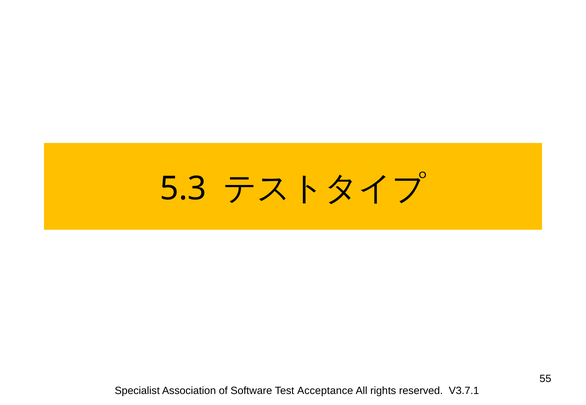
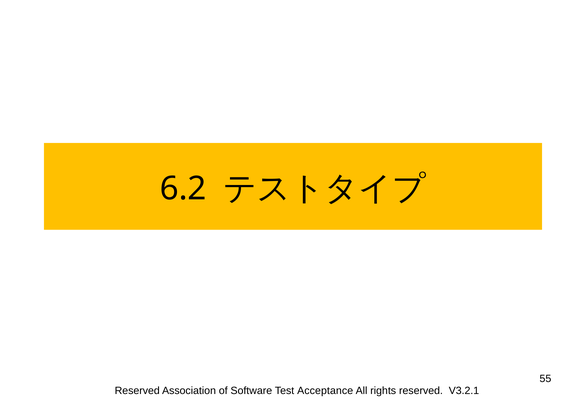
5.3: 5.3 -> 6.2 (183, 189)
Specialist: Specialist -> Reserved (137, 392)
V3.7.1: V3.7.1 -> V3.2.1 (464, 392)
